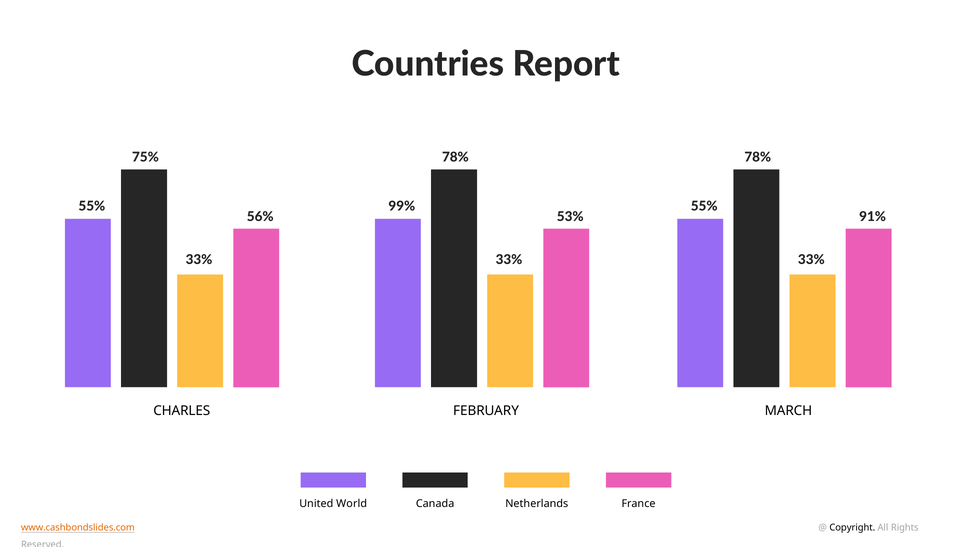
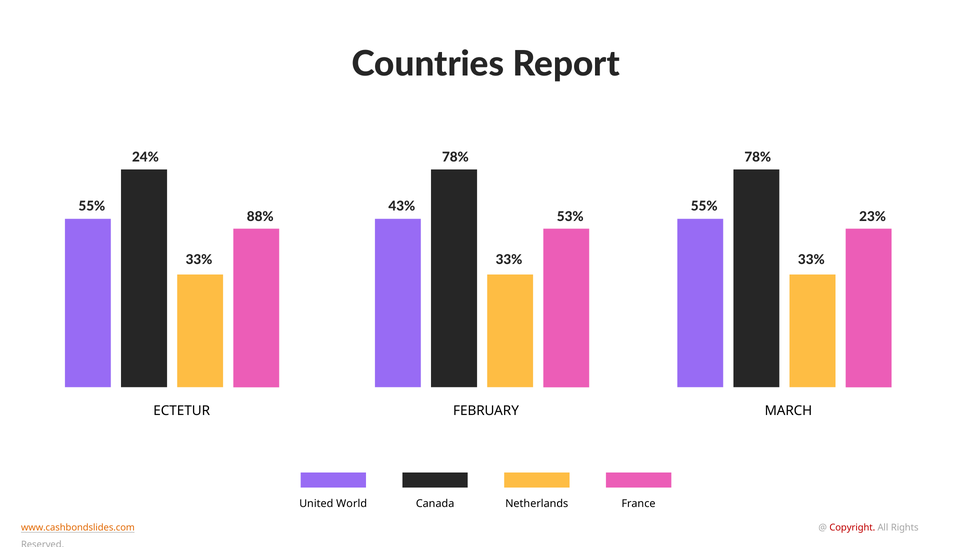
75%: 75% -> 24% (145, 157)
99%: 99% -> 43% (402, 206)
56%: 56% -> 88% (260, 216)
91%: 91% -> 23% (873, 216)
CHARLES: CHARLES -> ECTETUR (182, 411)
Copyright colour: black -> red (852, 527)
